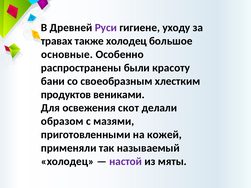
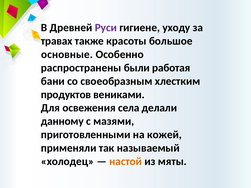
также холодец: холодец -> красоты (126, 41)
красоту: красоту -> работая (171, 68)
скот: скот -> села (129, 108)
образом: образом -> данному (62, 121)
настой colour: purple -> orange (126, 162)
